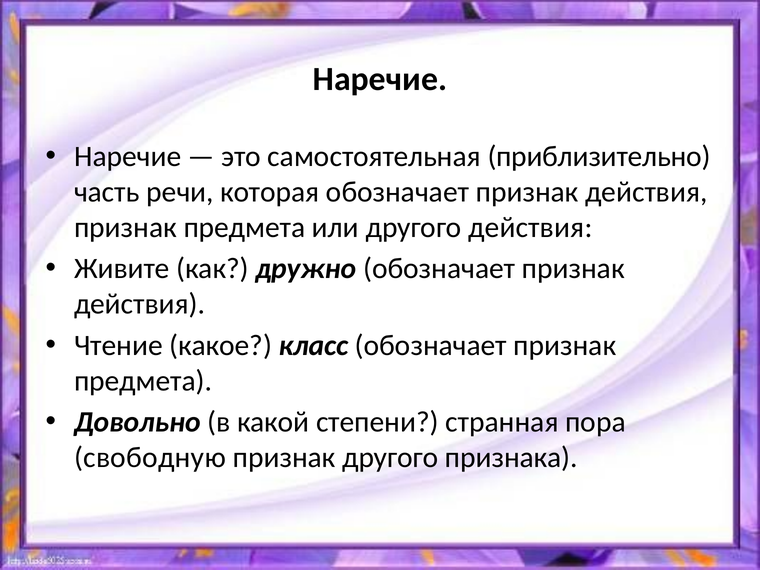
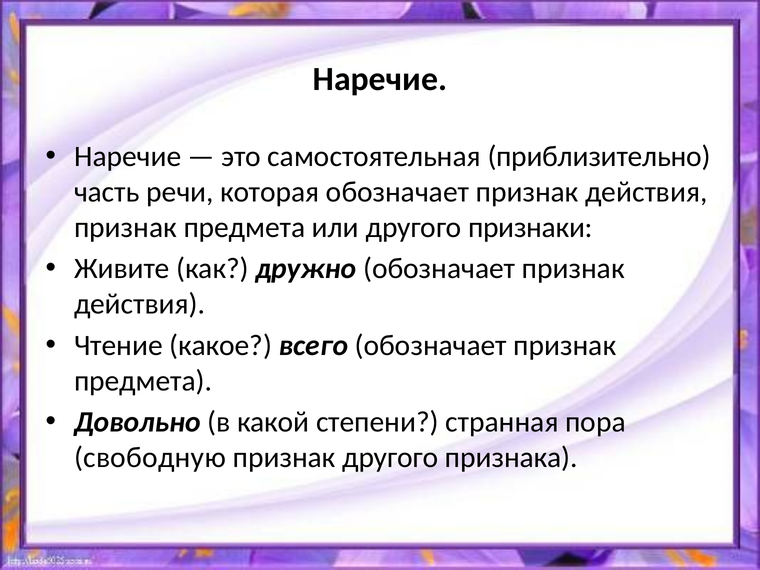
другого действия: действия -> признаки (530, 227)
класс: класс -> всего (313, 345)
